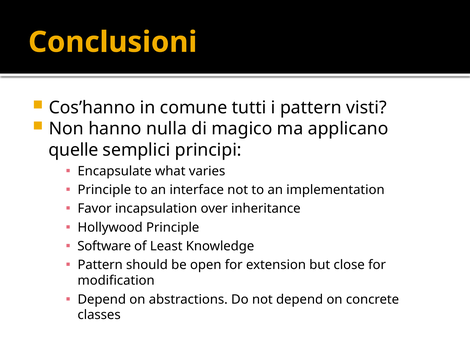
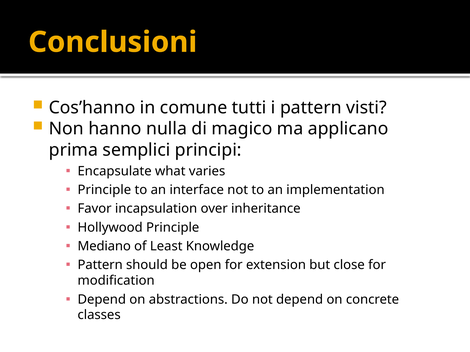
quelle: quelle -> prima (73, 150)
Software: Software -> Mediano (104, 247)
